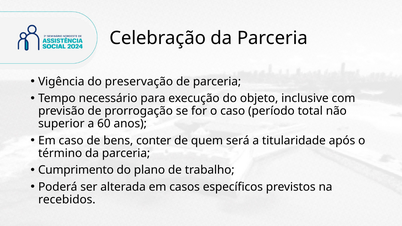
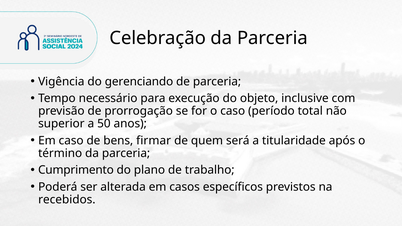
preservação: preservação -> gerenciando (139, 82)
60: 60 -> 50 (104, 124)
conter: conter -> firmar (154, 141)
